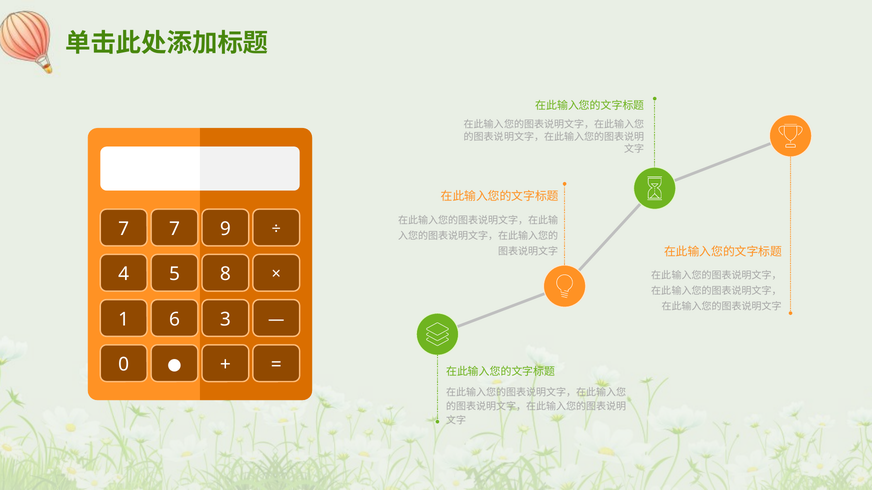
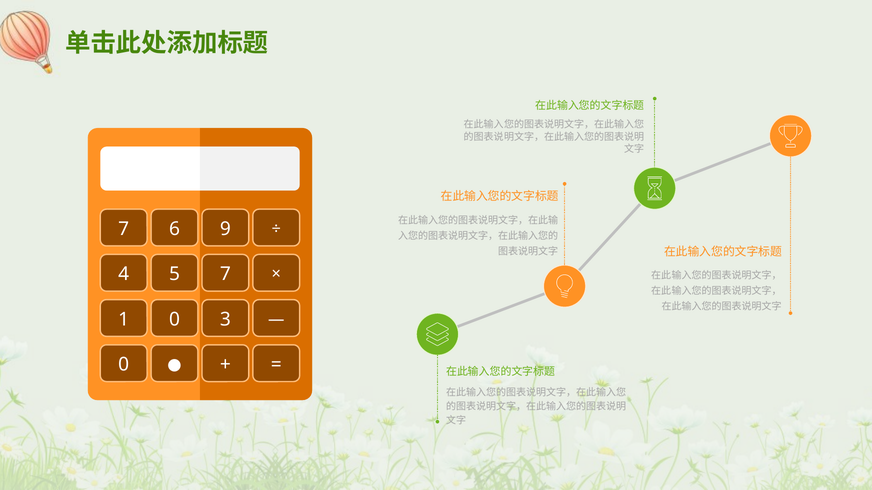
7 7: 7 -> 6 (175, 229)
5 8: 8 -> 7 (225, 274)
1 6: 6 -> 0 (175, 320)
